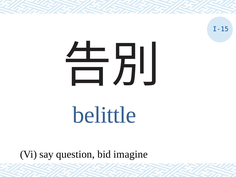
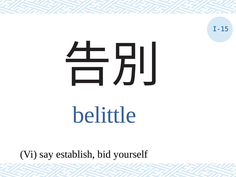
question: question -> establish (75, 154)
imagine: imagine -> yourself (131, 154)
